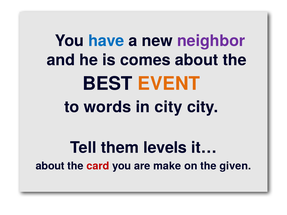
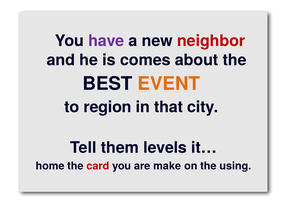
have colour: blue -> purple (106, 41)
neighbor colour: purple -> red (211, 41)
words: words -> region (108, 107)
in city: city -> that (169, 107)
about: about -> home (50, 166)
given: given -> using (235, 166)
